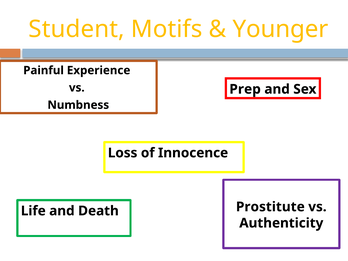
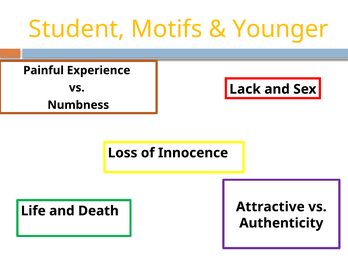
Prep: Prep -> Lack (245, 89)
Prostitute: Prostitute -> Attractive (270, 207)
